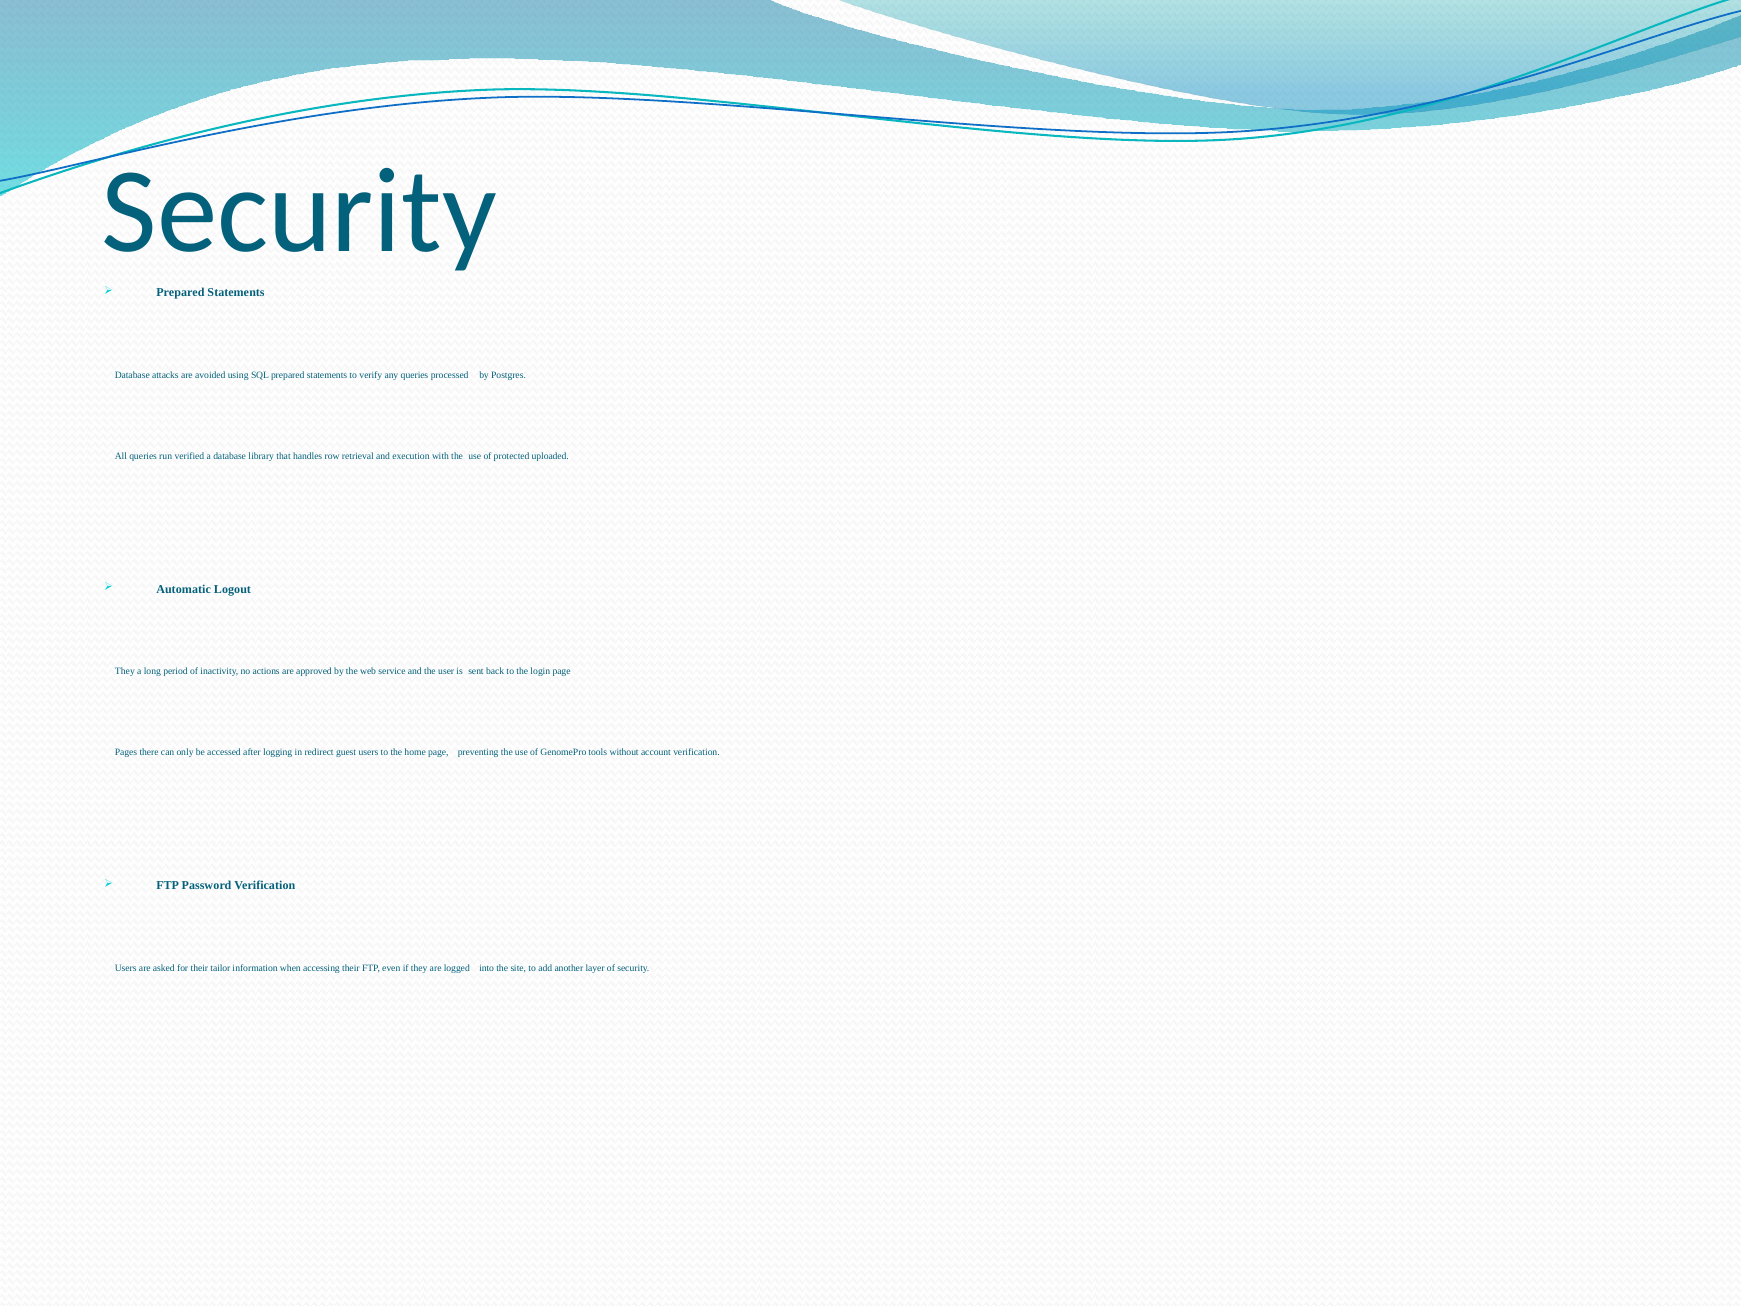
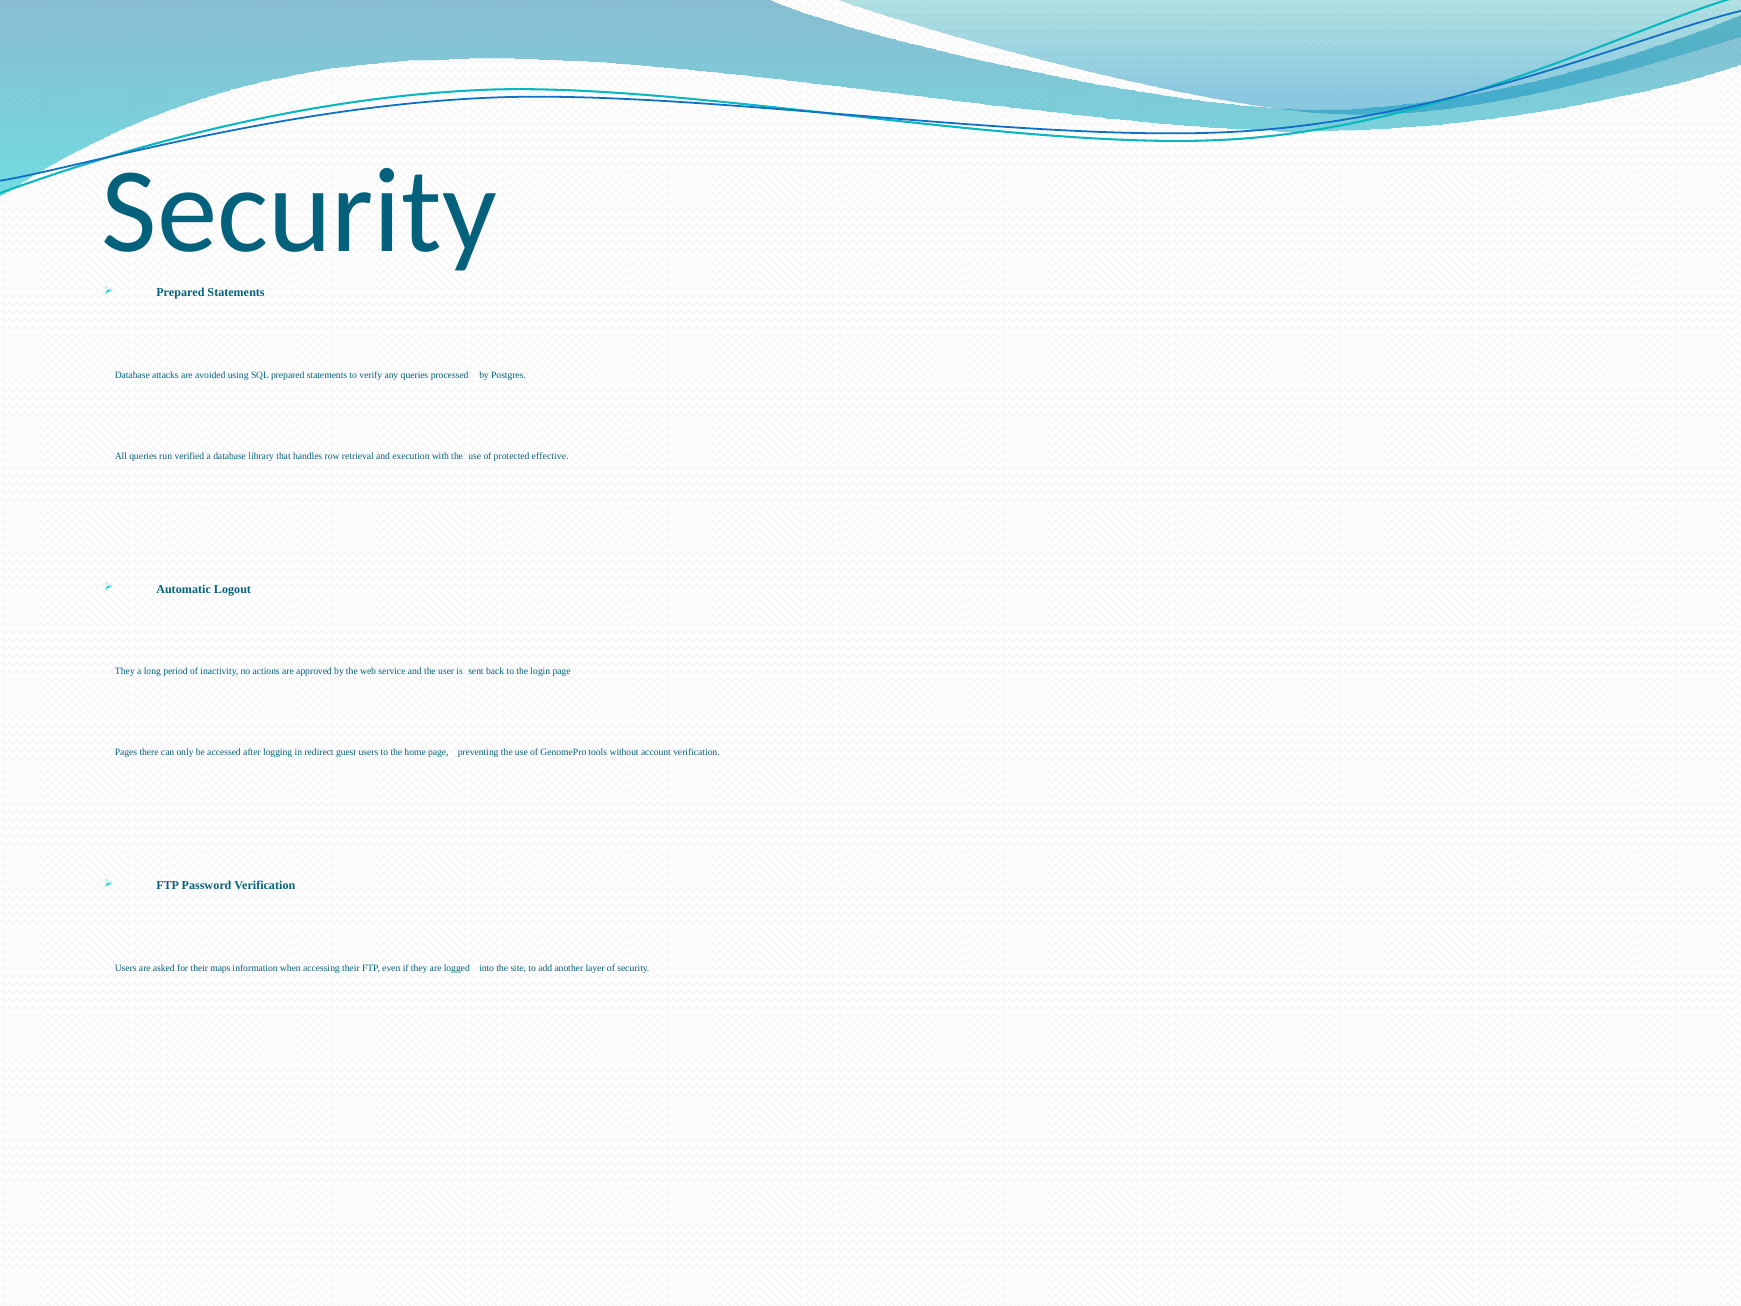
uploaded: uploaded -> effective (550, 456)
tailor: tailor -> maps (220, 968)
